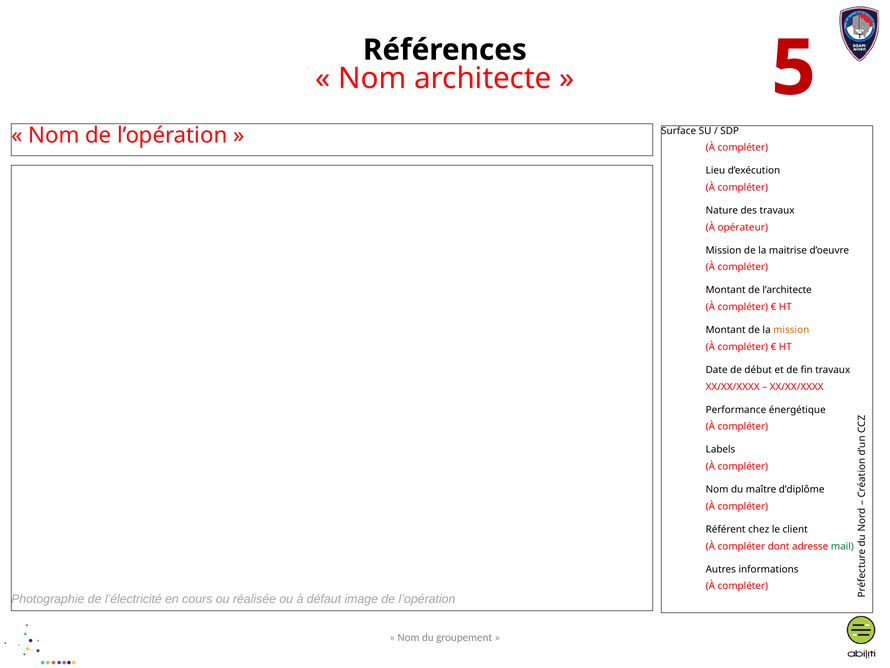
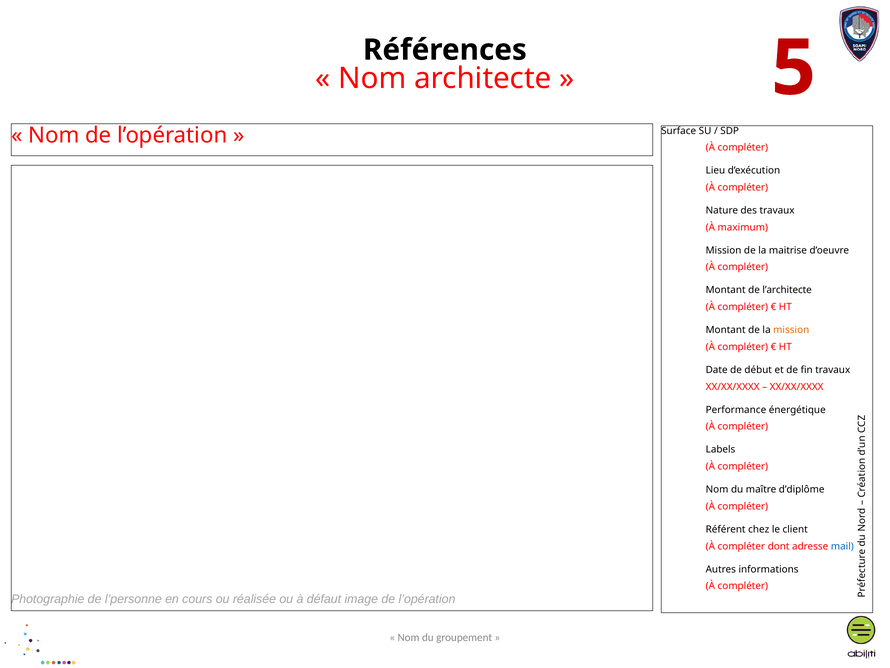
opérateur: opérateur -> maximum (743, 227)
mail colour: green -> blue (842, 546)
l’électricité: l’électricité -> l’personne (133, 599)
